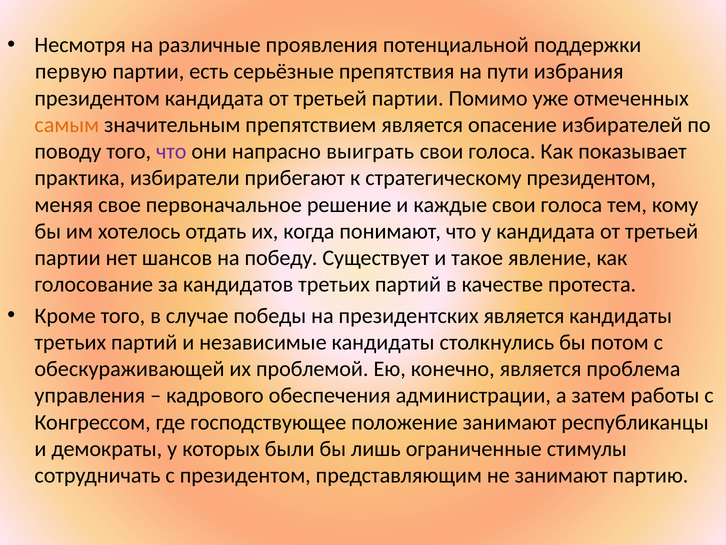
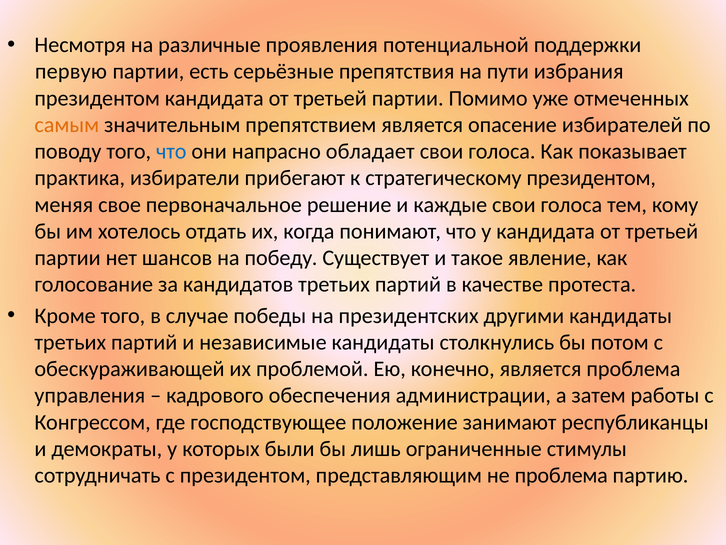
что colour: purple -> blue (171, 151)
выиграть: выиграть -> обладает (370, 151)
президентских является: является -> другими (524, 315)
не занимают: занимают -> проблема (561, 475)
